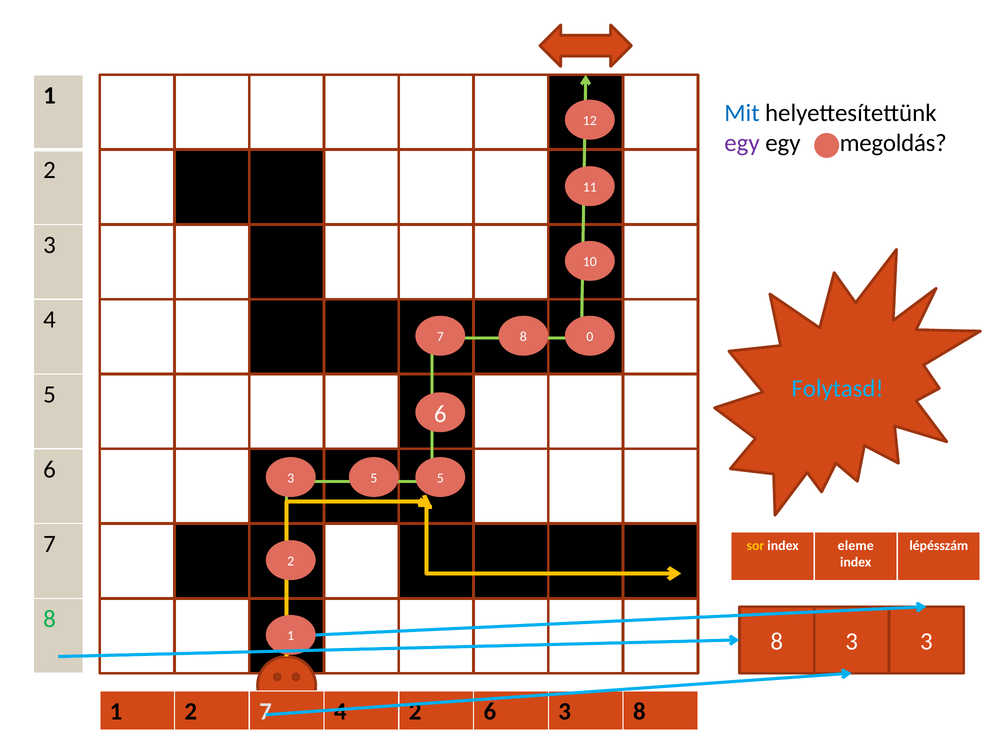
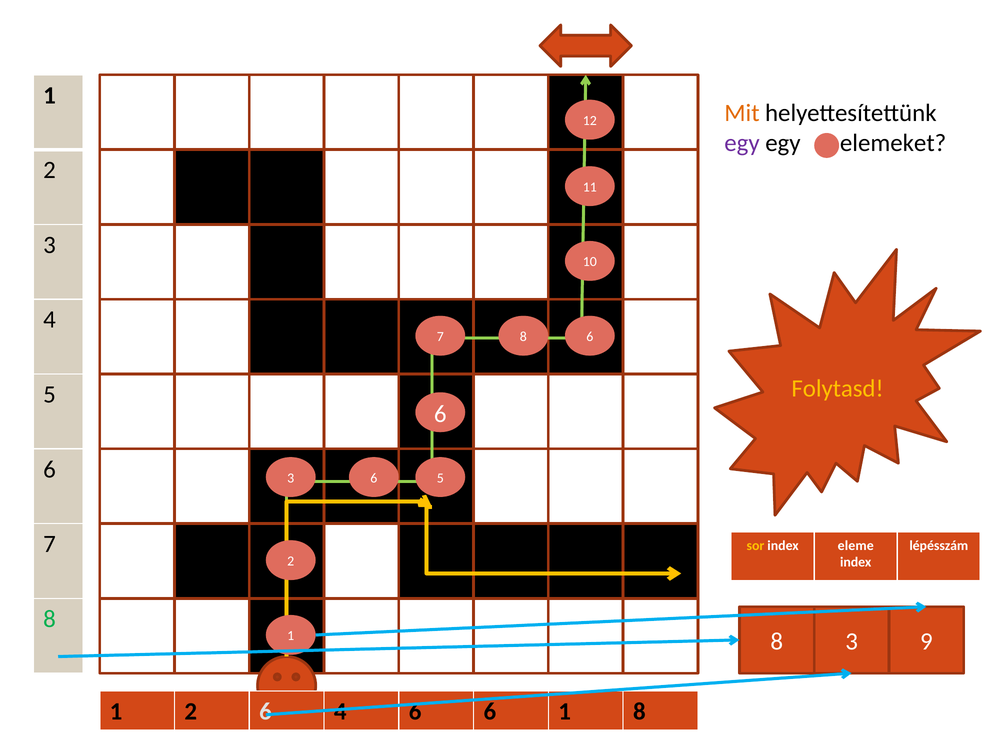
Mit colour: blue -> orange (742, 113)
megoldás: megoldás -> elemeket (893, 143)
8 0: 0 -> 6 (590, 337)
Folytasd colour: light blue -> yellow (838, 388)
3 5: 5 -> 6 (374, 478)
3 3: 3 -> 9 (926, 641)
2 7: 7 -> 6 (266, 711)
4 2: 2 -> 6 (415, 711)
6 3: 3 -> 1 (565, 711)
